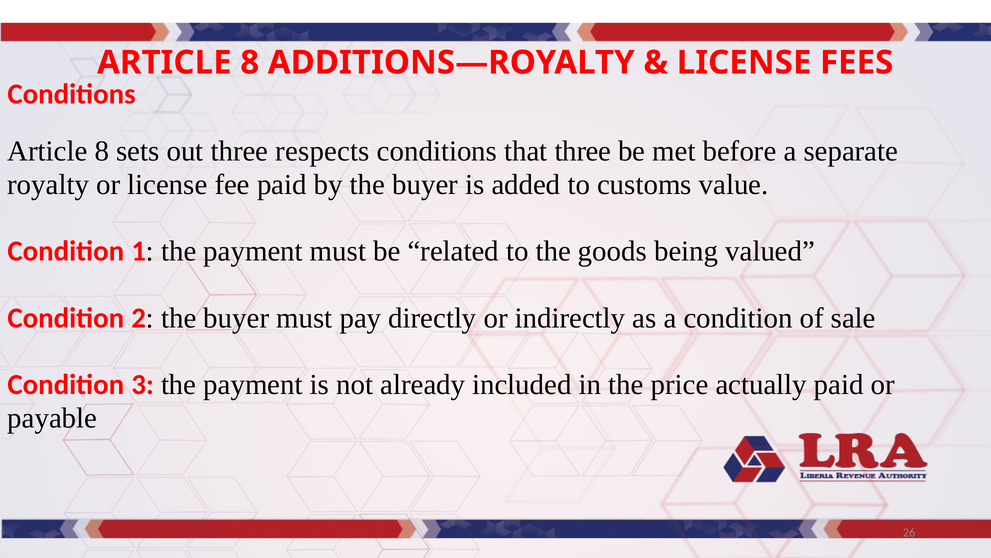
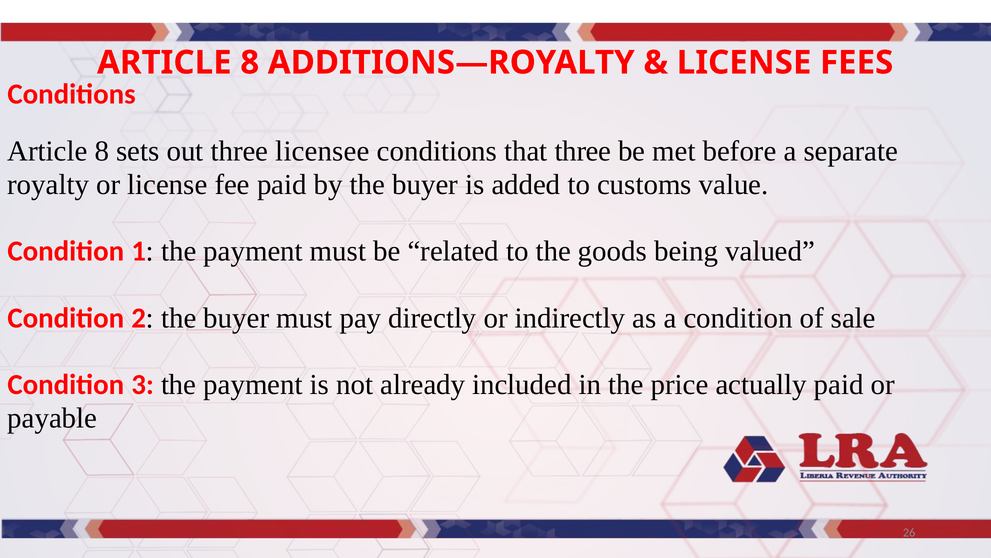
respects: respects -> licensee (323, 151)
